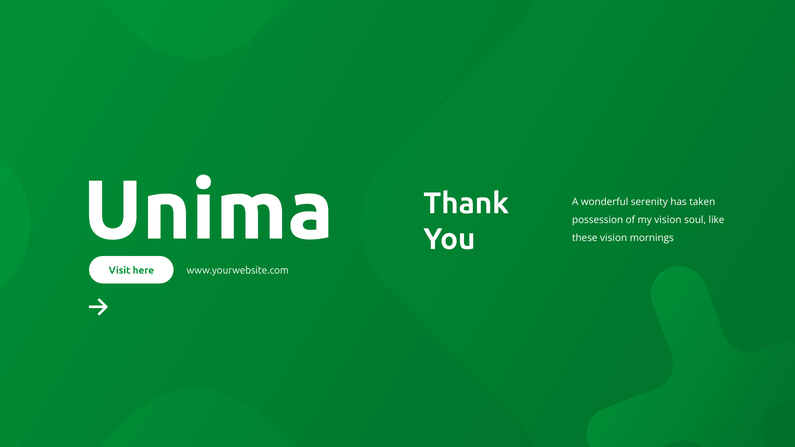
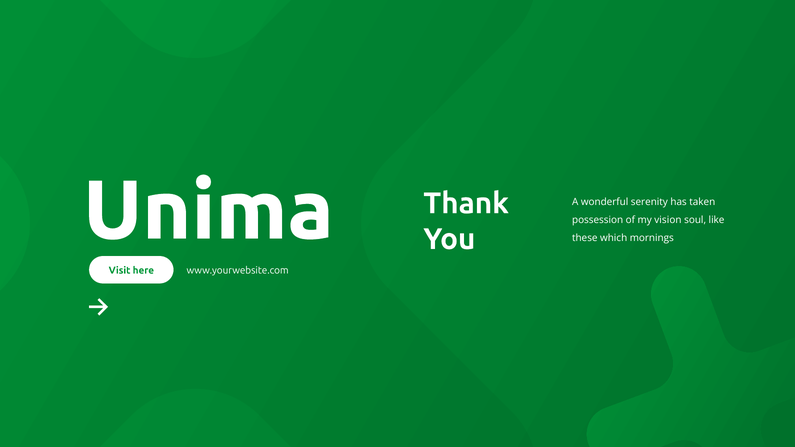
these vision: vision -> which (614, 238)
